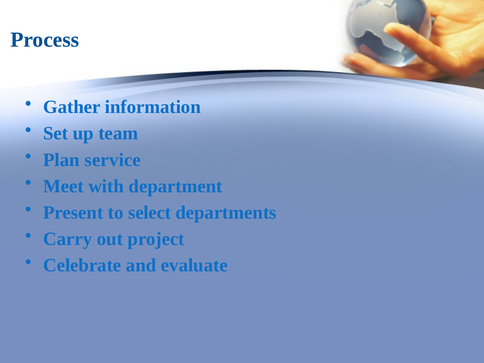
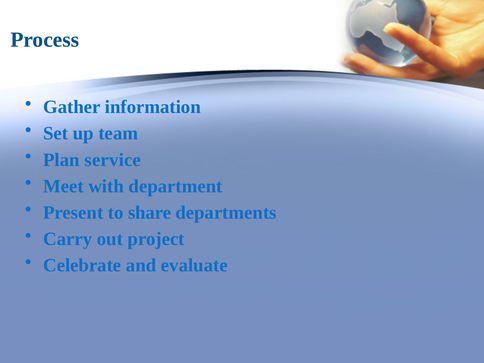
select: select -> share (150, 213)
